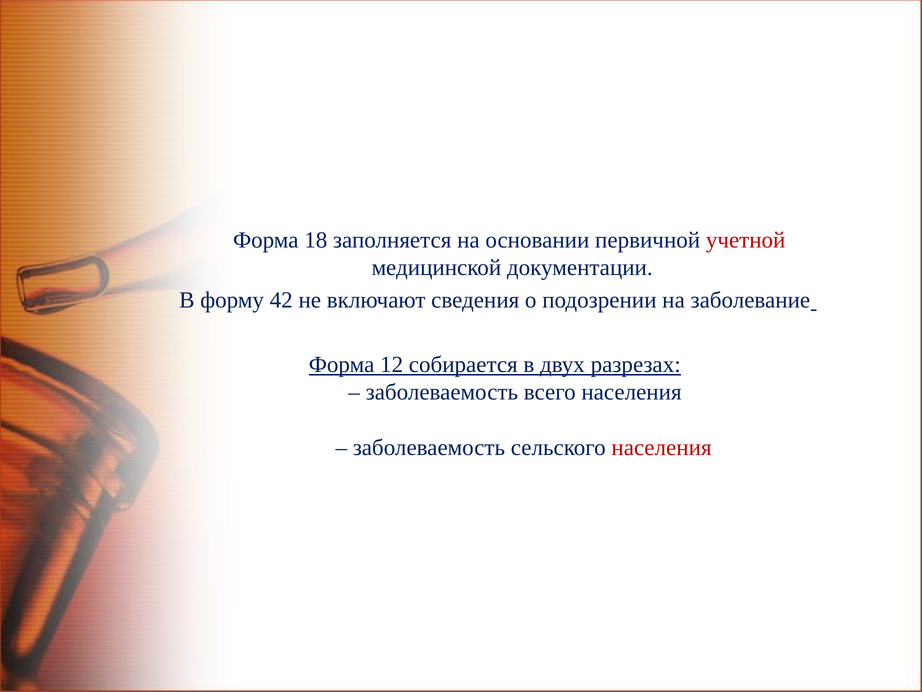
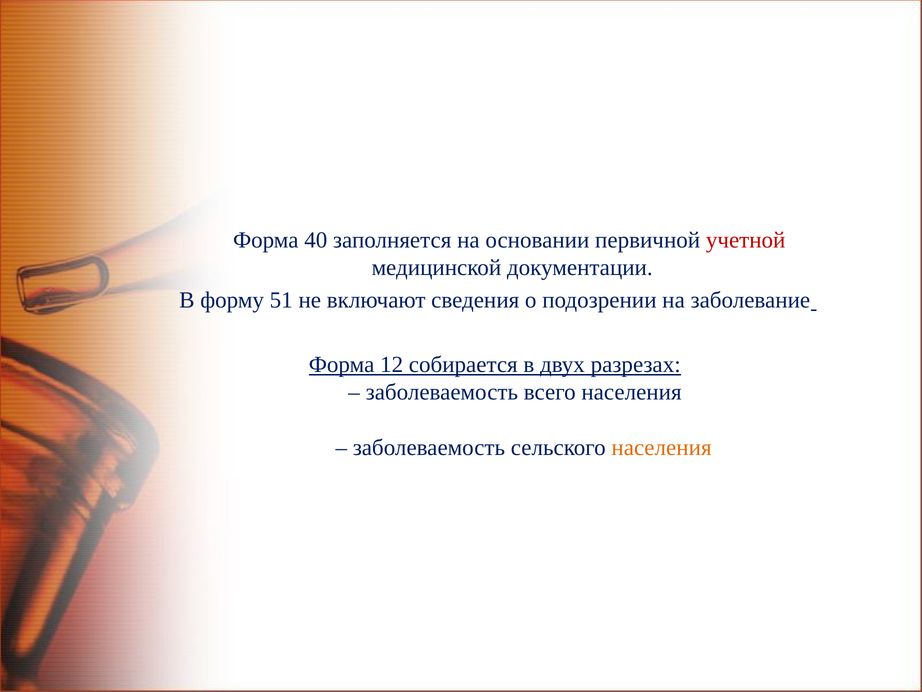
18: 18 -> 40 (316, 240)
42: 42 -> 51 (281, 300)
населения colour: red -> orange (662, 447)
